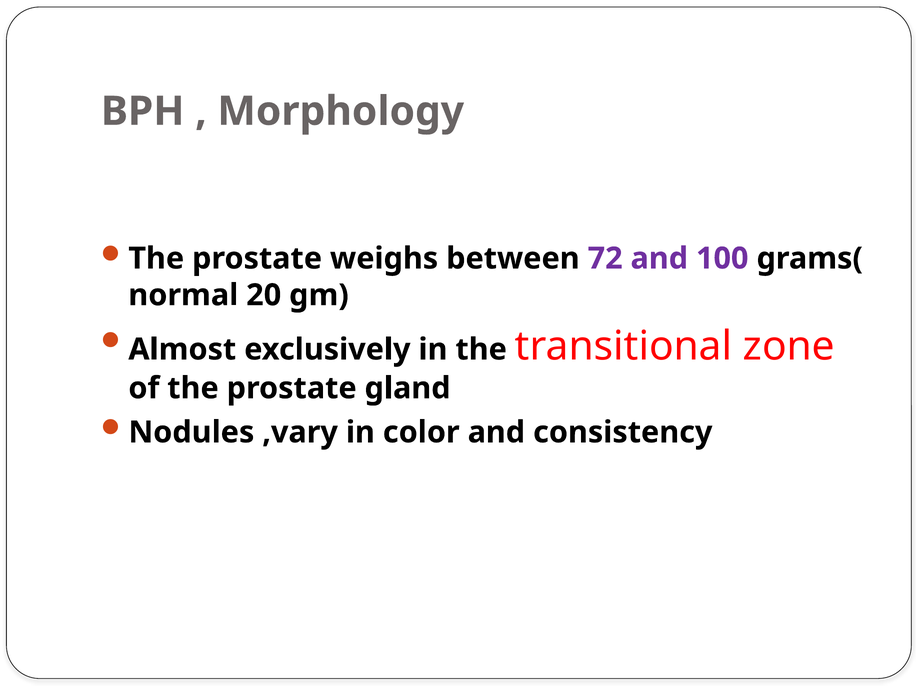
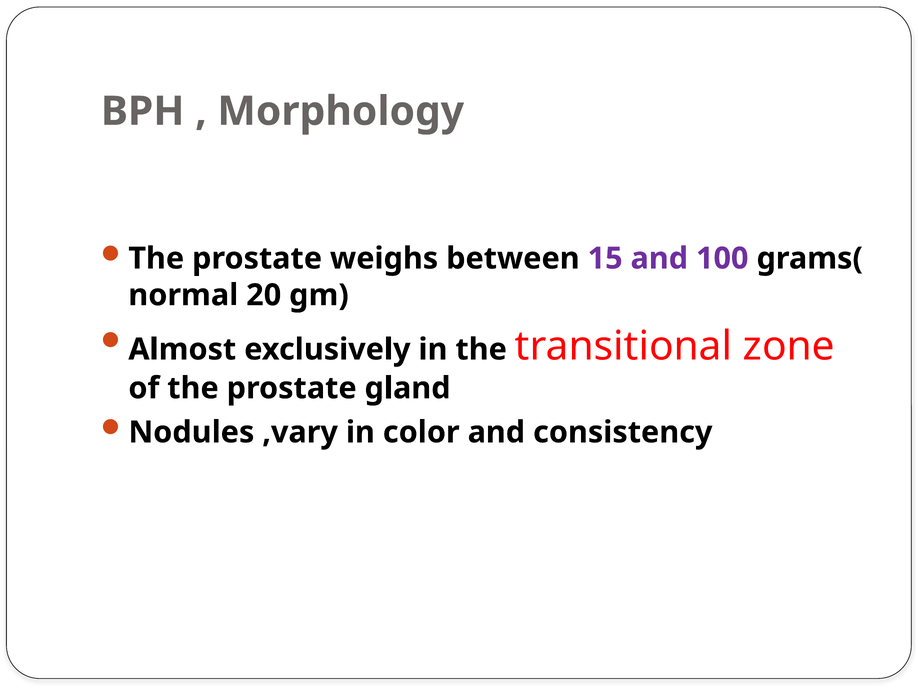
72: 72 -> 15 (605, 259)
